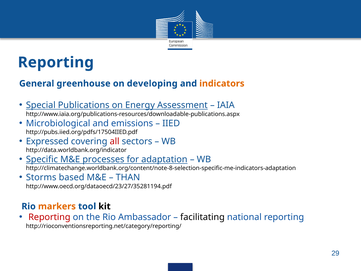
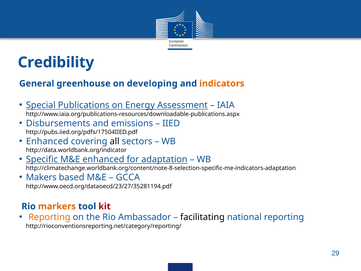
Reporting: Reporting -> Credibility (56, 62)
Microbiological: Microbiological -> Disbursements (58, 123)
Expressed: Expressed -> Enhanced (47, 141)
all colour: red -> black (115, 141)
M&E processes: processes -> enhanced (103, 159)
Storms: Storms -> Makers (41, 177)
THAN: THAN -> GCCA (128, 177)
kit colour: black -> red (104, 206)
Reporting colour: red -> orange (49, 217)
